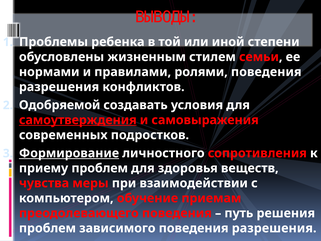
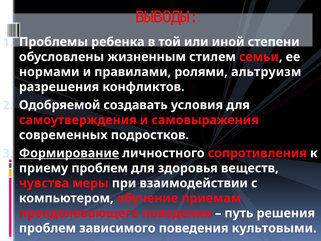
ролями поведения: поведения -> альтруизм (266, 72)
самоутверждения underline: present -> none (78, 120)
зависимого поведения разрешения: разрешения -> культовыми (274, 228)
